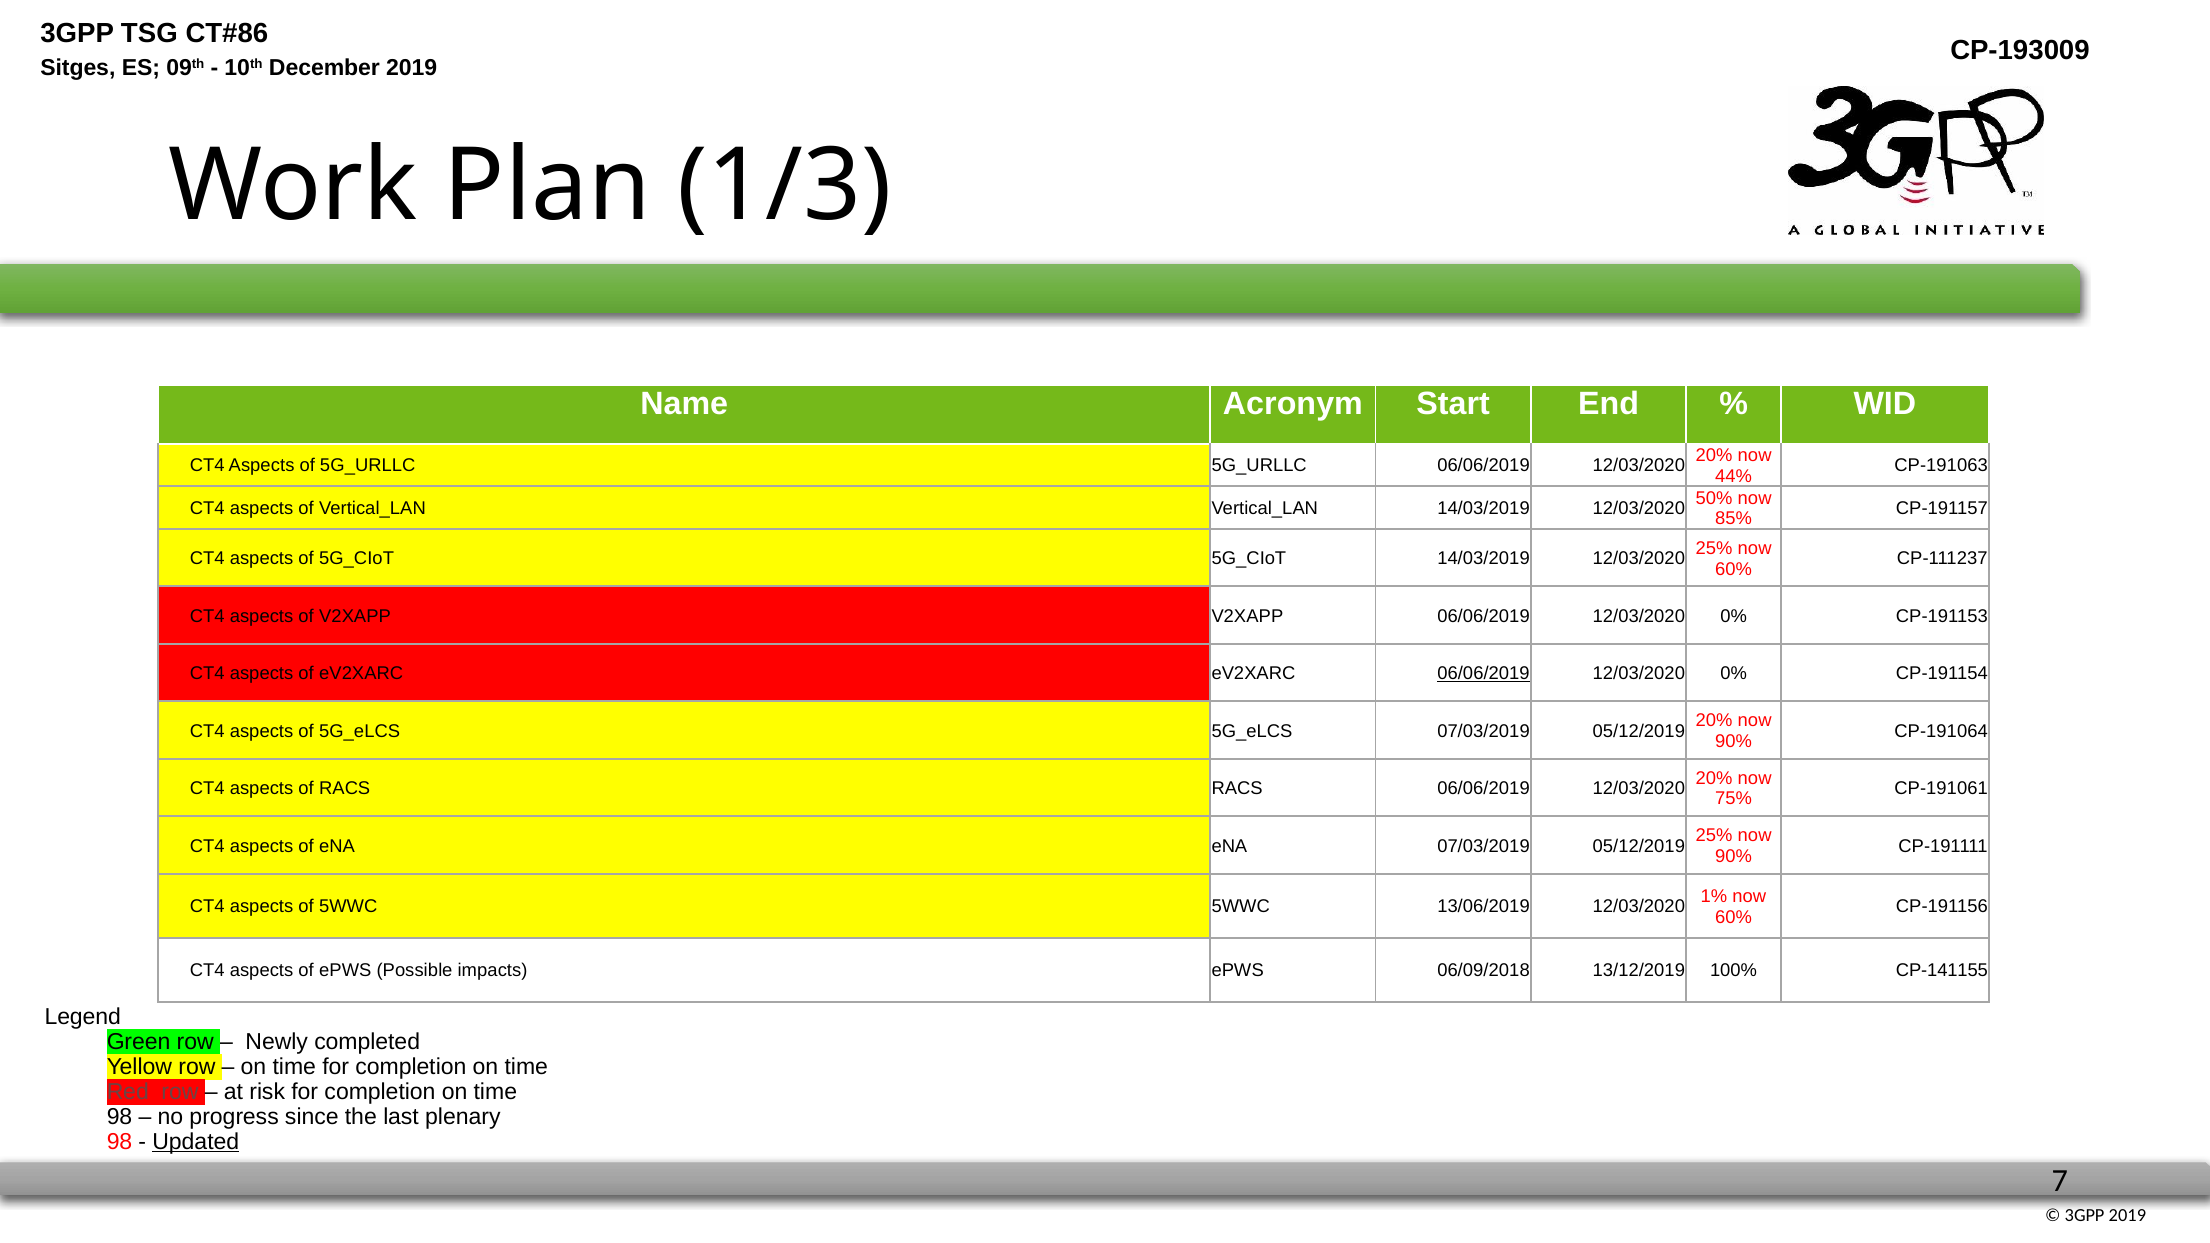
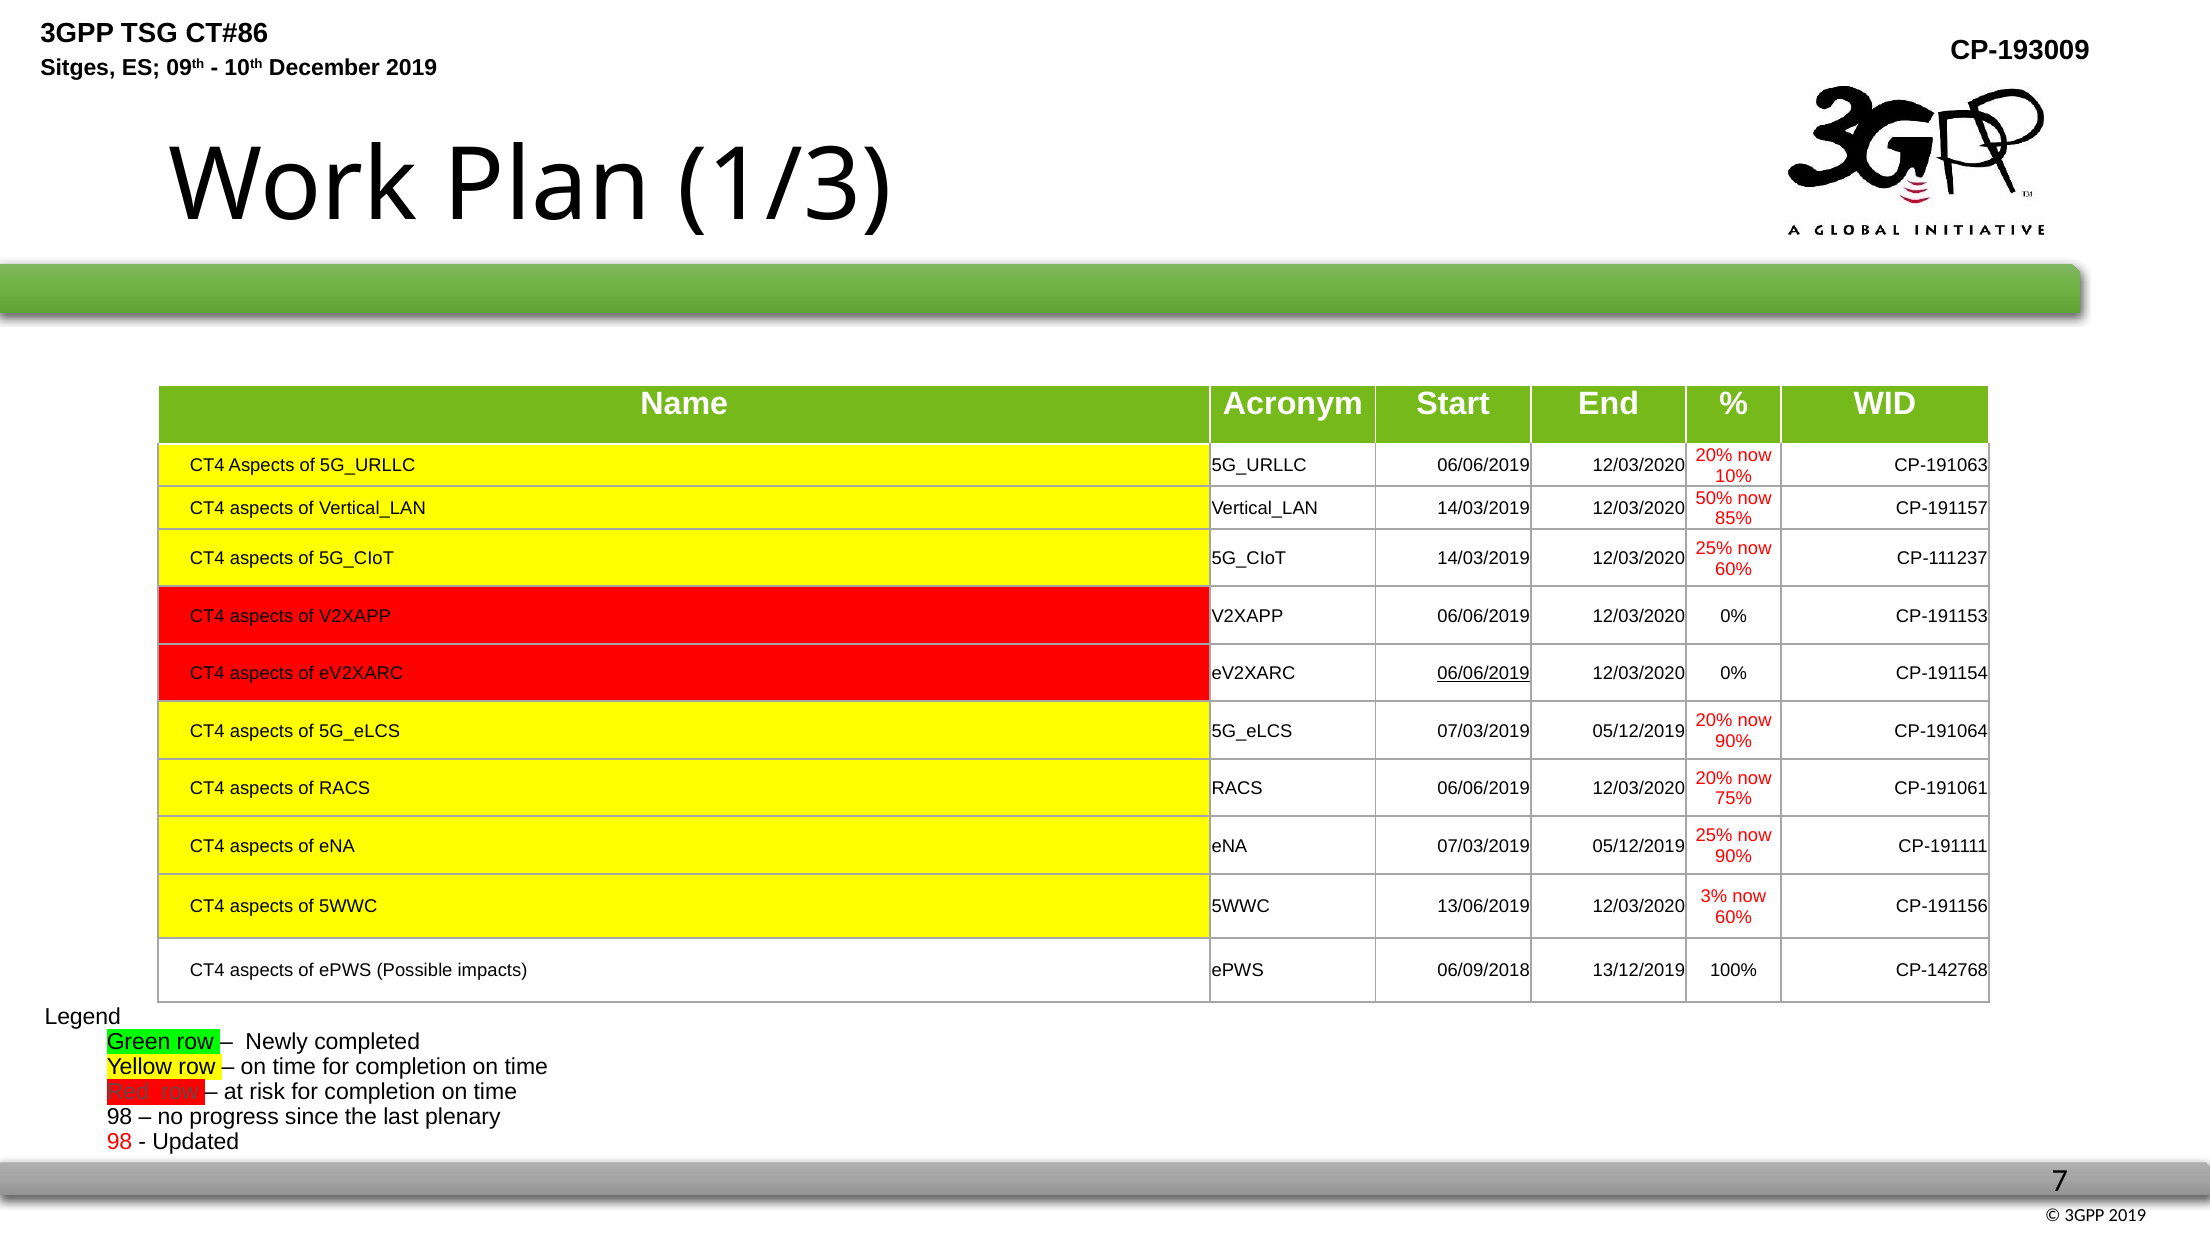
44%: 44% -> 10% (1733, 476)
1%: 1% -> 3% (1714, 896)
CP-141155: CP-141155 -> CP-142768 (1942, 971)
Updated underline: present -> none (196, 1142)
